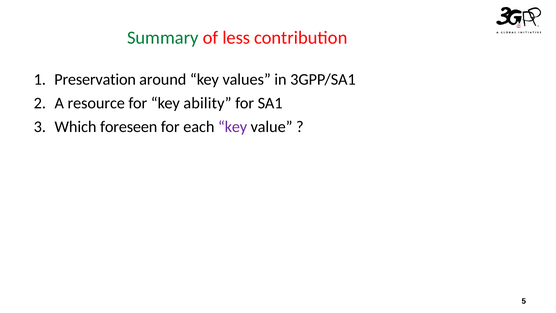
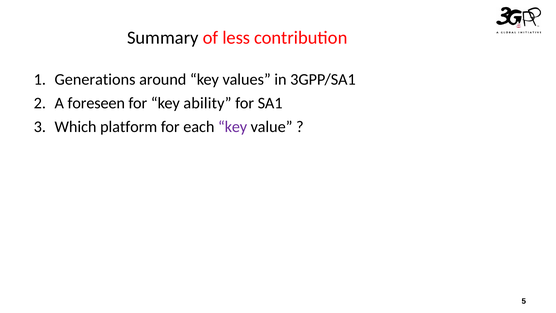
Summary colour: green -> black (163, 38)
Preservation: Preservation -> Generations (95, 79)
resource: resource -> foreseen (96, 103)
foreseen: foreseen -> platform (129, 127)
